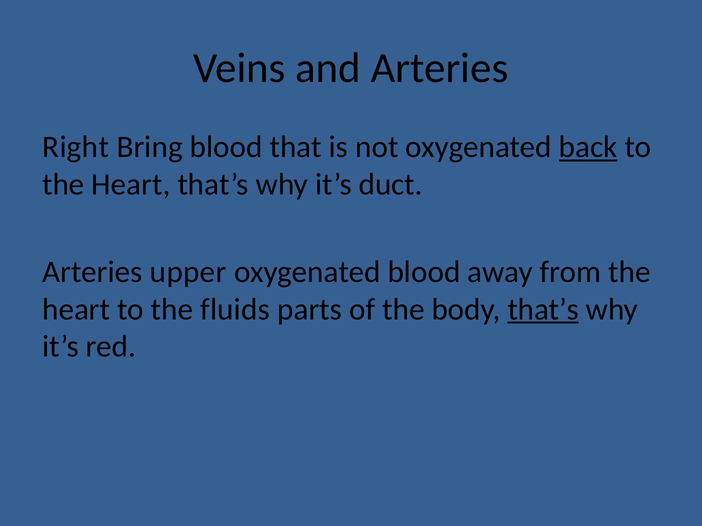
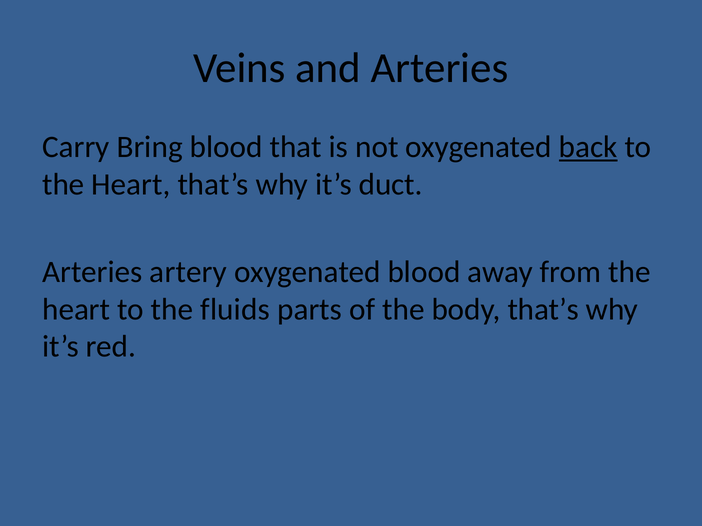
Right: Right -> Carry (76, 147)
upper: upper -> artery (188, 272)
that’s underline: present -> none (543, 310)
